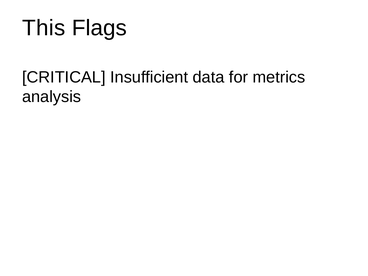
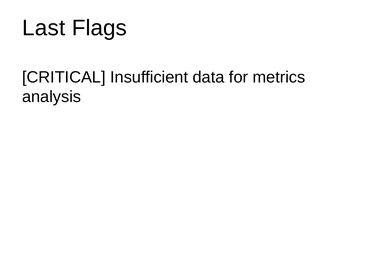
This: This -> Last (44, 28)
